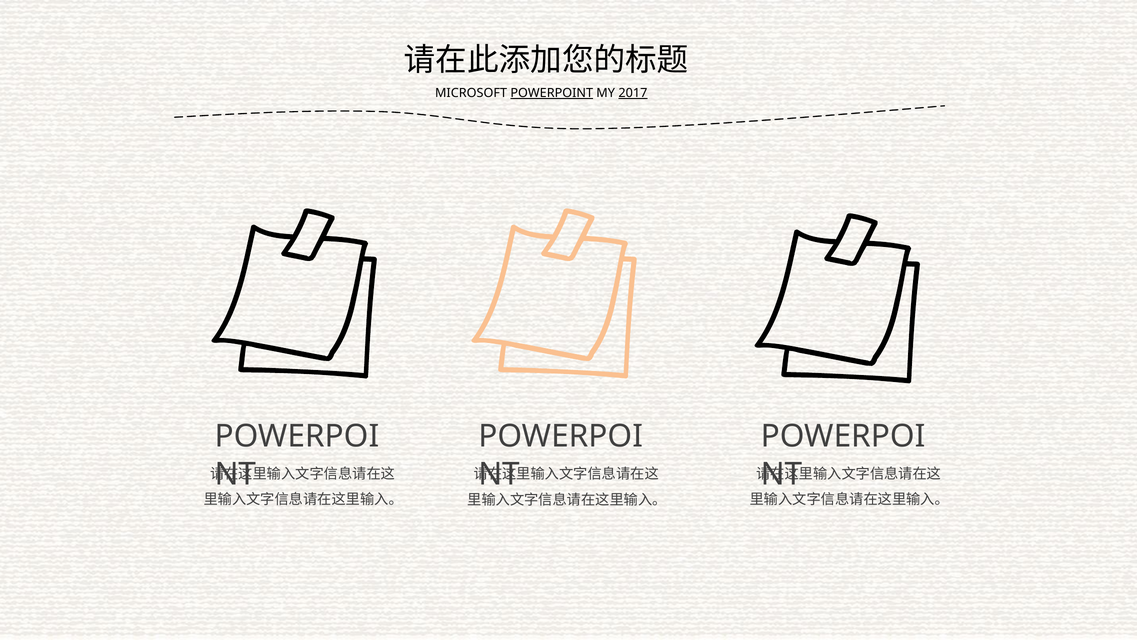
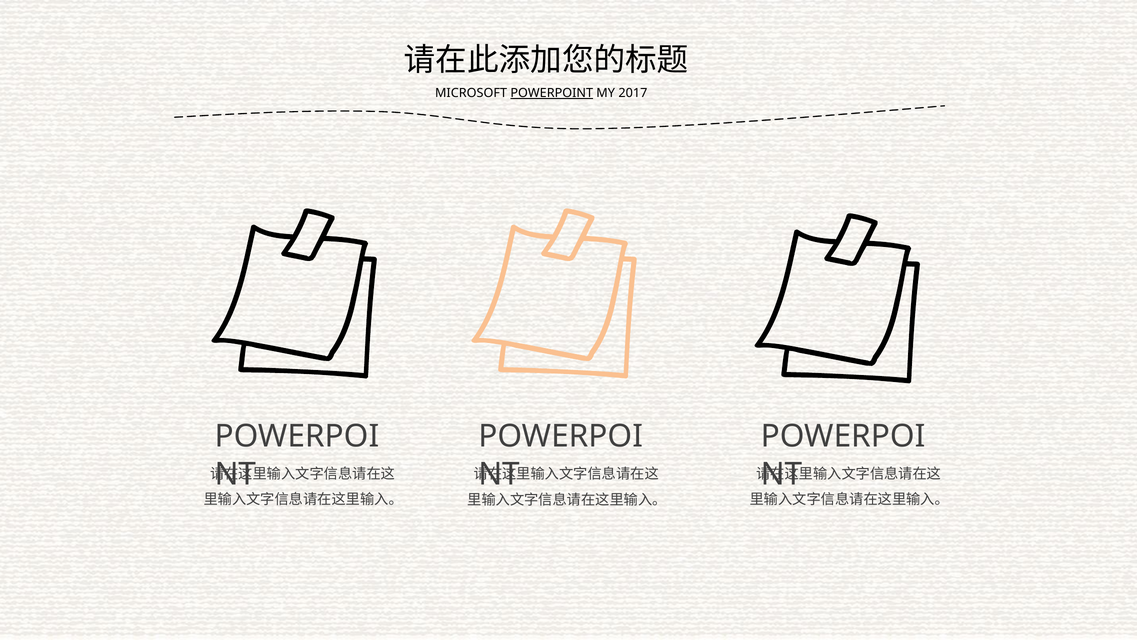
2017 underline: present -> none (633, 93)
